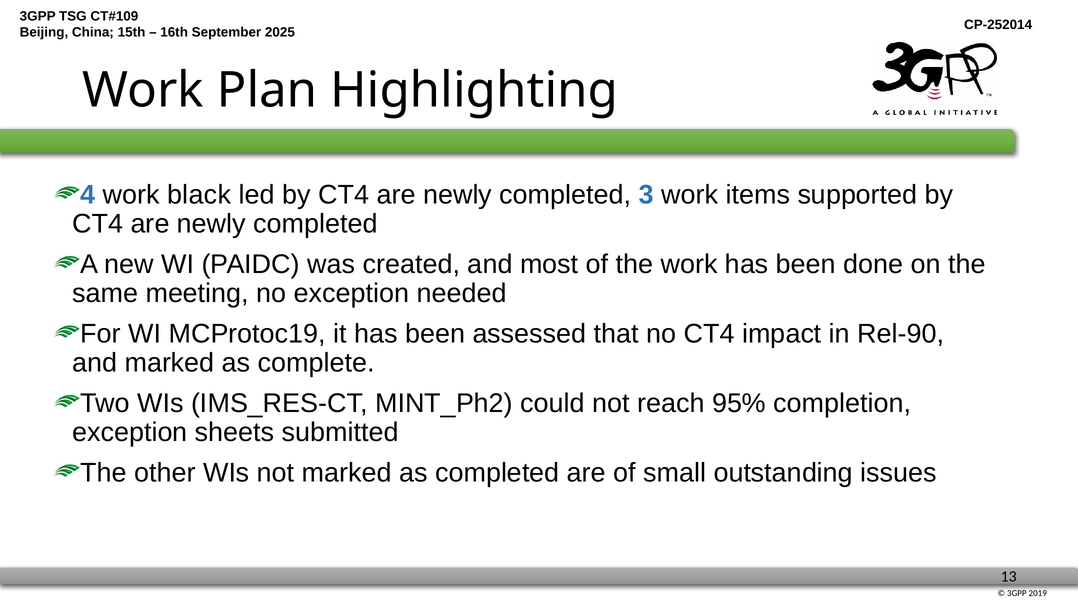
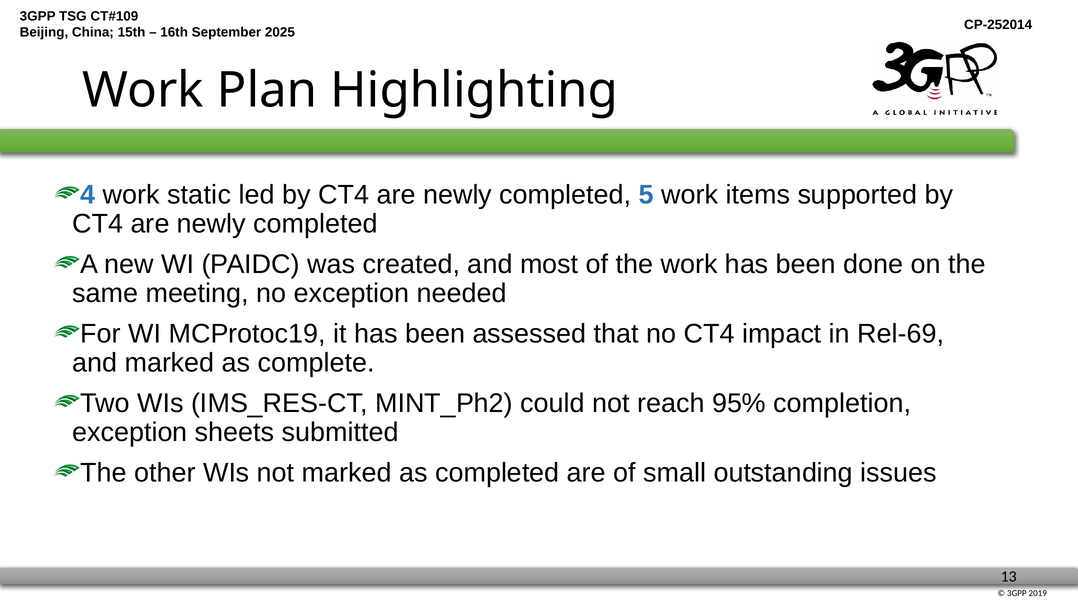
black: black -> static (199, 195)
3: 3 -> 5 (646, 195)
Rel-90: Rel-90 -> Rel-69 (901, 333)
